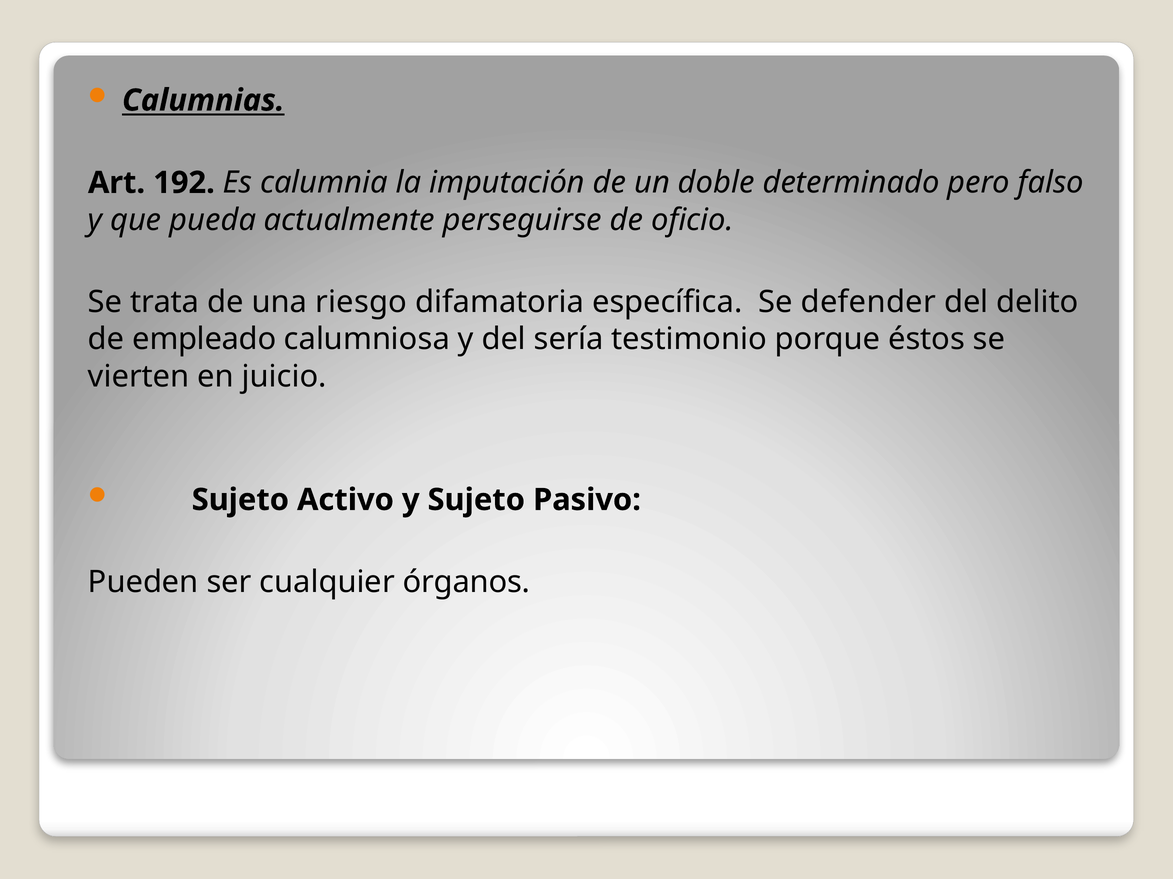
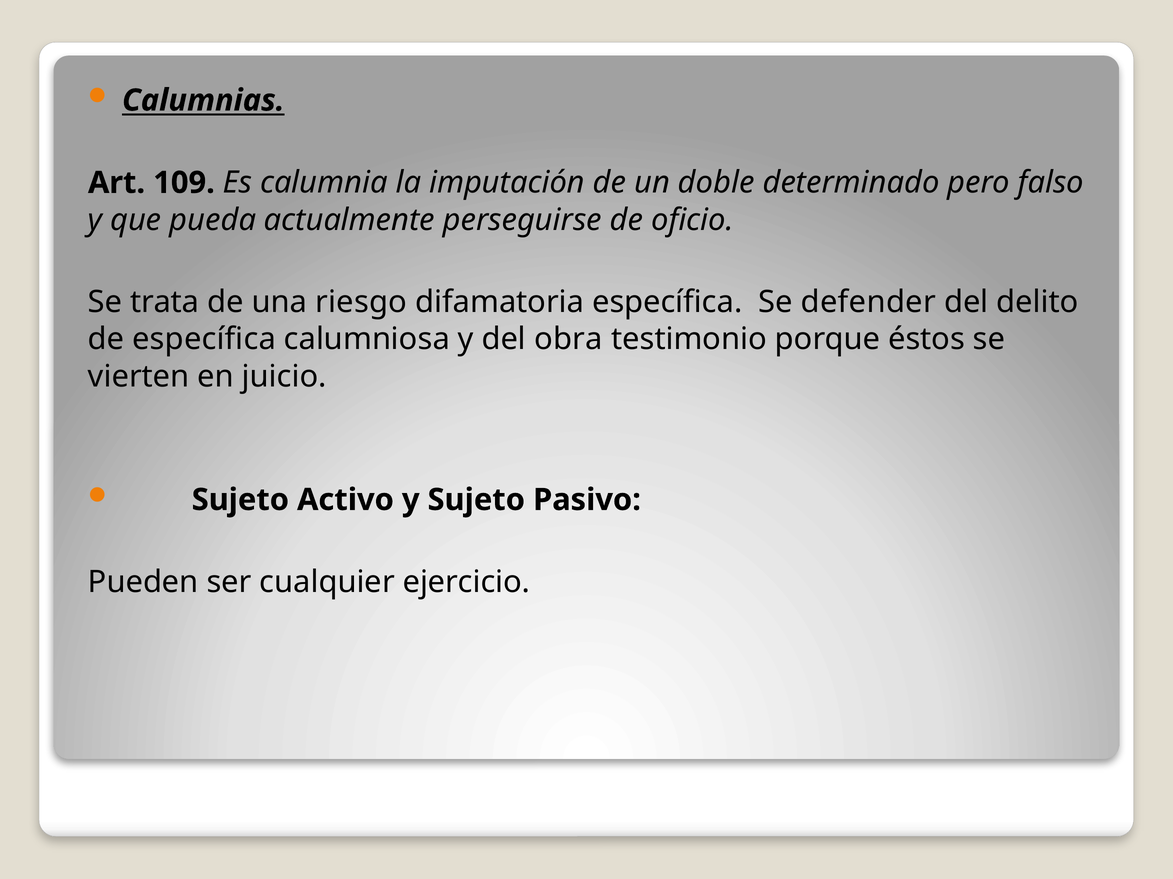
192: 192 -> 109 (184, 183)
de empleado: empleado -> específica (204, 340)
sería: sería -> obra (568, 340)
órganos: órganos -> ejercicio (466, 583)
